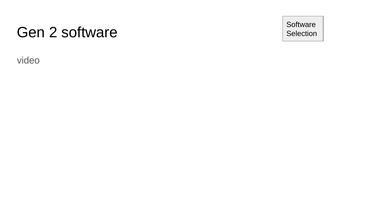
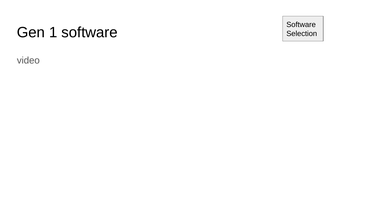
2: 2 -> 1 (53, 32)
